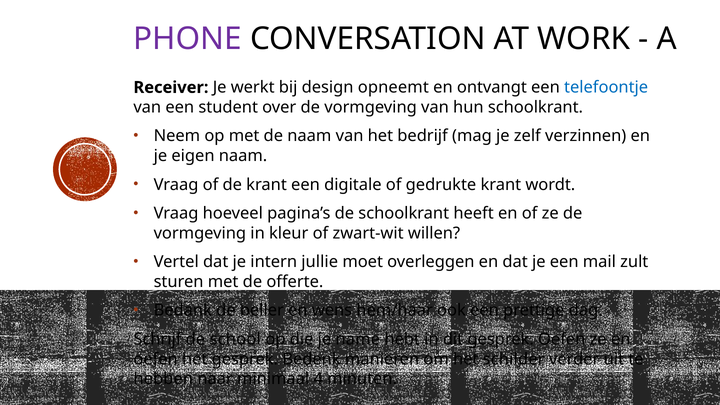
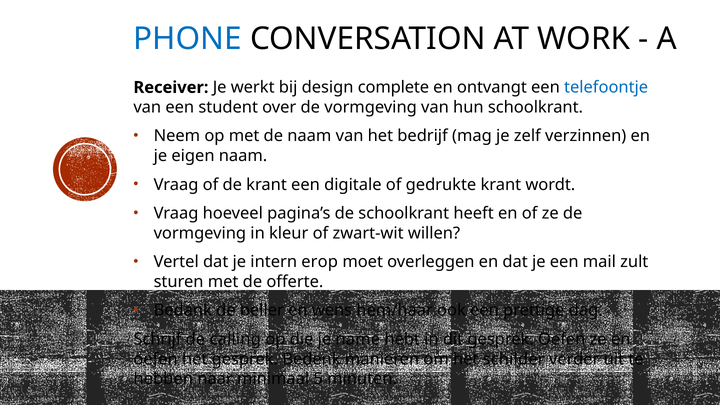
PHONE colour: purple -> blue (188, 39)
opneemt: opneemt -> complete (393, 87)
jullie: jullie -> erop (320, 262)
school: school -> calling (235, 339)
4: 4 -> 5 (318, 379)
